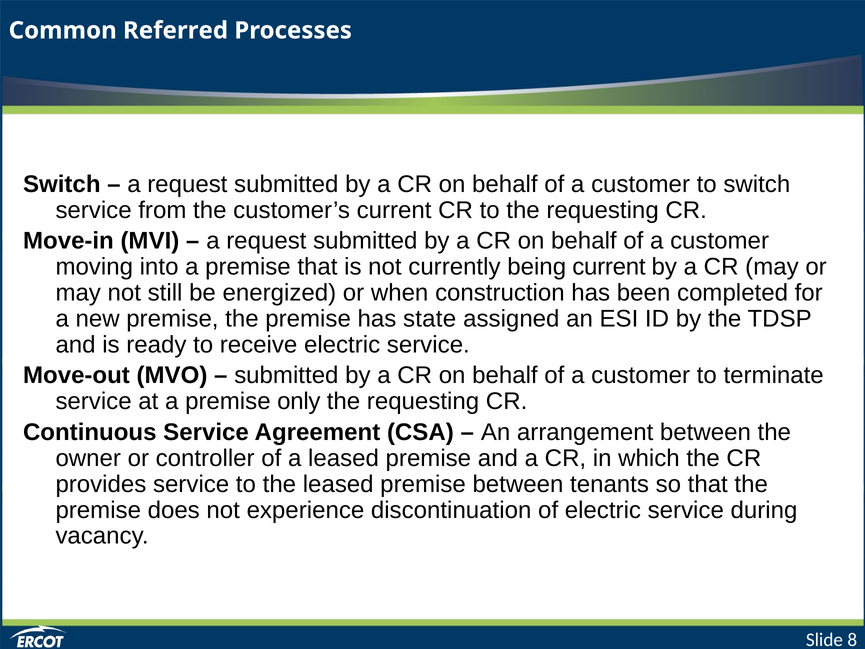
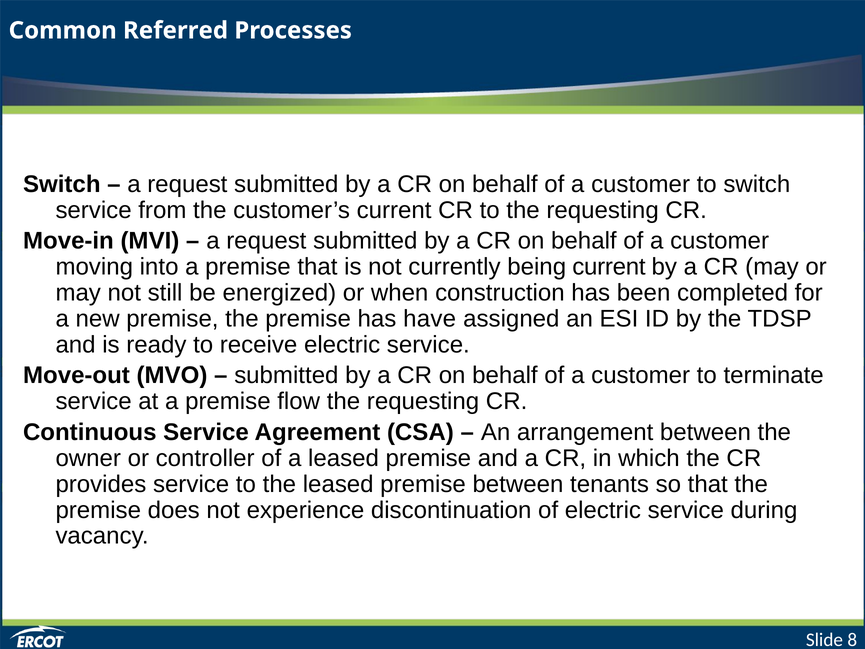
state: state -> have (430, 319)
only: only -> flow (299, 401)
